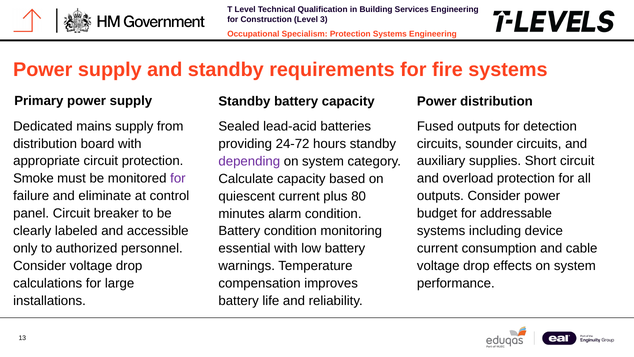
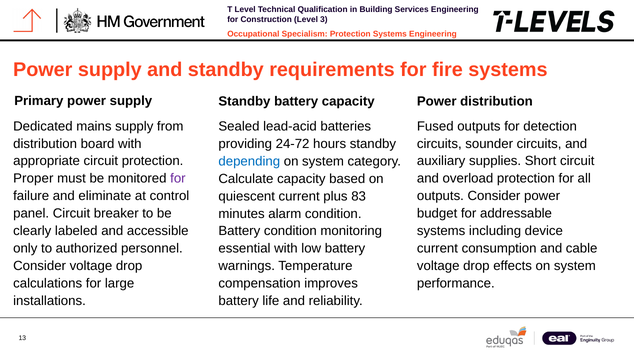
depending colour: purple -> blue (249, 161)
Smoke: Smoke -> Proper (33, 178)
80: 80 -> 83 (359, 196)
